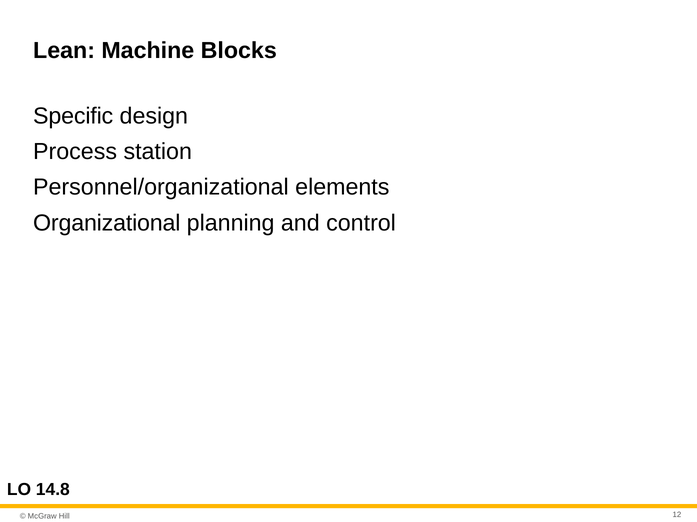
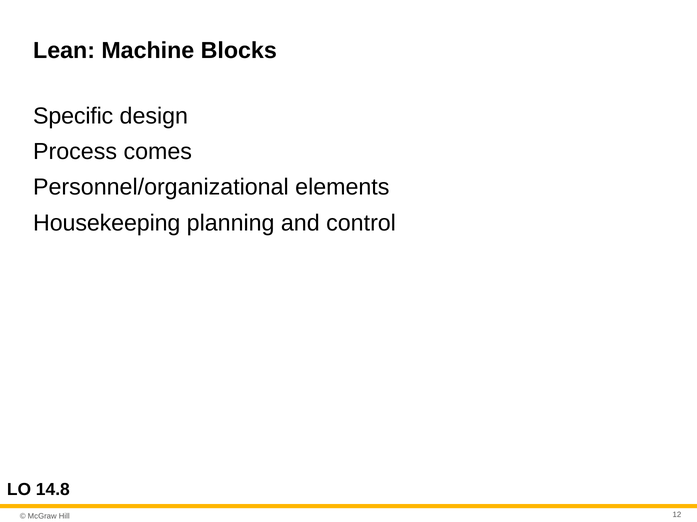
station: station -> comes (158, 152)
Organizational: Organizational -> Housekeeping (107, 223)
